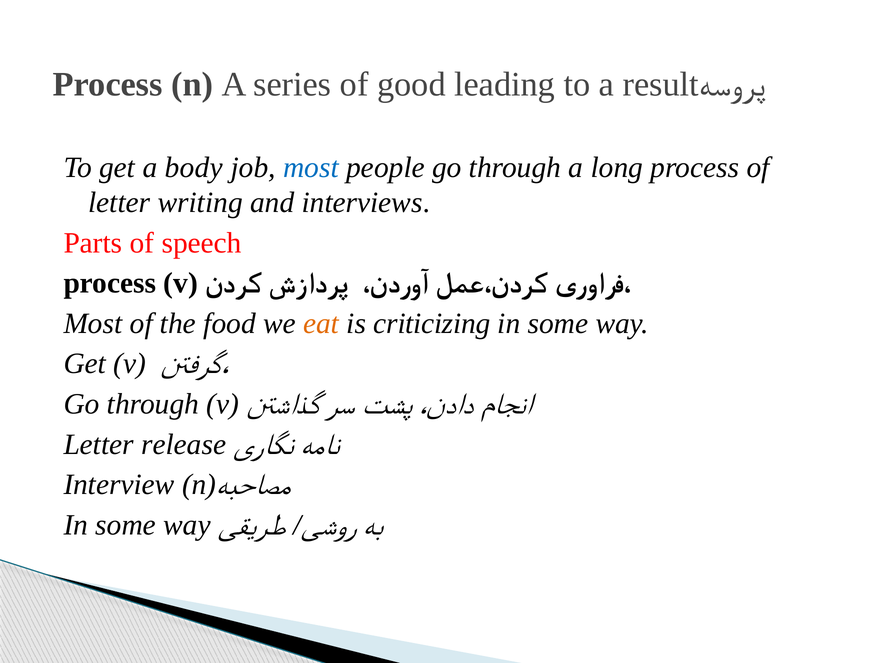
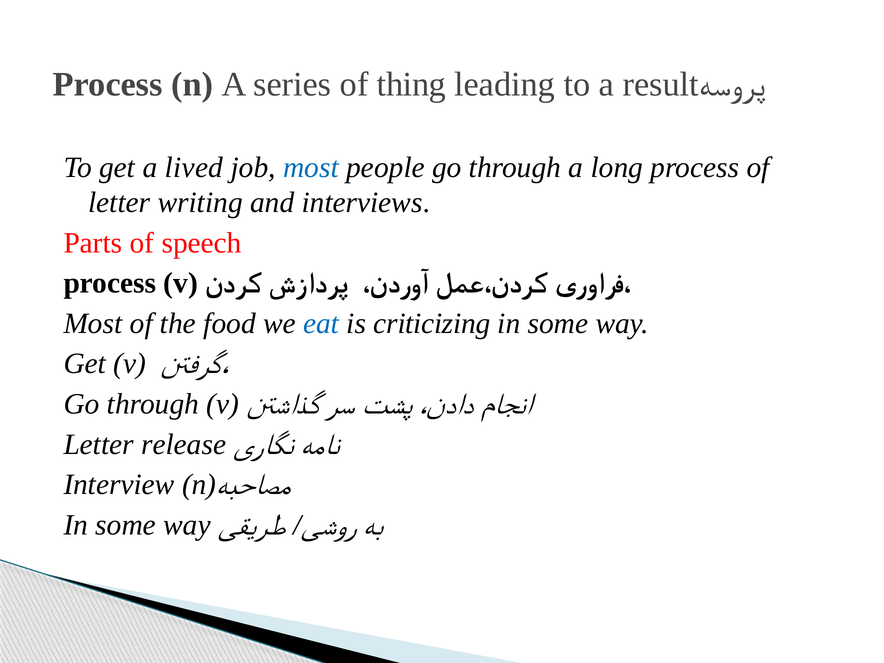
good: good -> thing (412, 84)
body: body -> lived (194, 167)
eat colour: orange -> blue (321, 323)
